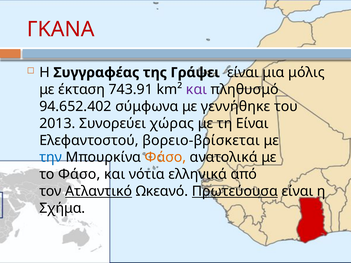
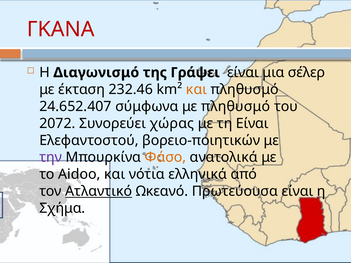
Συγγραφέας: Συγγραφέας -> Διαγωνισμό (96, 73)
μόλις: μόλις -> σέλερ (307, 73)
743.91: 743.91 -> 232.46 (131, 90)
και colour: purple -> orange (196, 90)
94.652.402: 94.652.402 -> 24.652.407 (75, 107)
με γεννήθηκε: γεννήθηκε -> πληθυσμό (236, 107)
2013: 2013 -> 2072 (57, 124)
βορειο-βρίσκεται: βορειο-βρίσκεται -> βορειο-ποιητικών (201, 141)
την colour: blue -> purple (51, 157)
το Φάσο: Φάσο -> Aidoo (79, 174)
Πρωτεύουσα underline: present -> none (235, 191)
